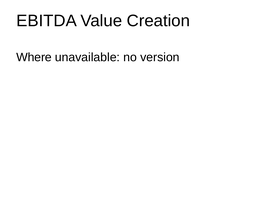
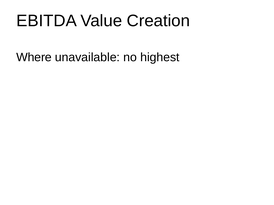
version: version -> highest (160, 57)
